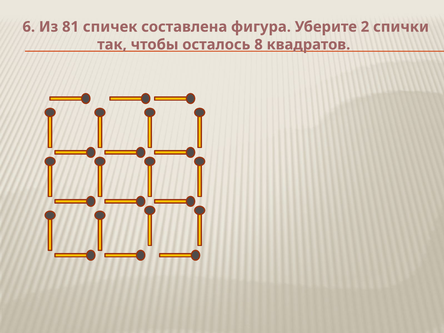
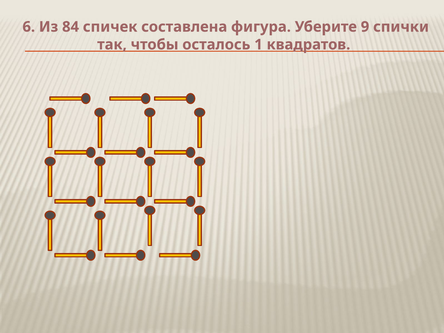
81: 81 -> 84 (71, 27)
2: 2 -> 9 (365, 27)
8: 8 -> 1 (259, 45)
